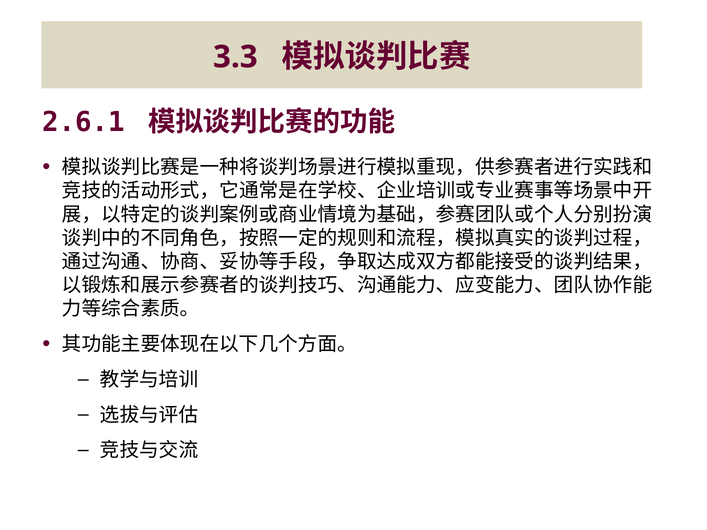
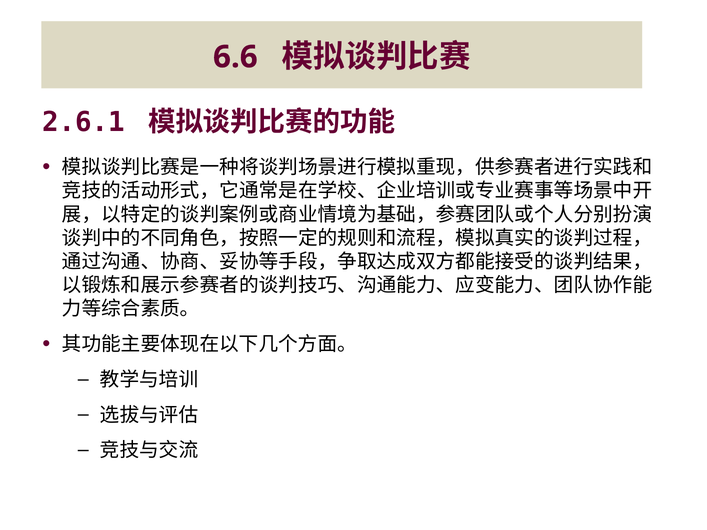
3.3: 3.3 -> 6.6 (235, 57)
